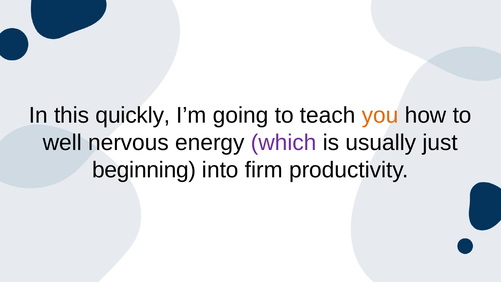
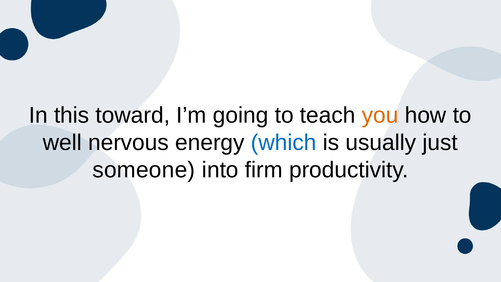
quickly: quickly -> toward (133, 115)
which colour: purple -> blue (284, 142)
beginning: beginning -> someone (144, 170)
